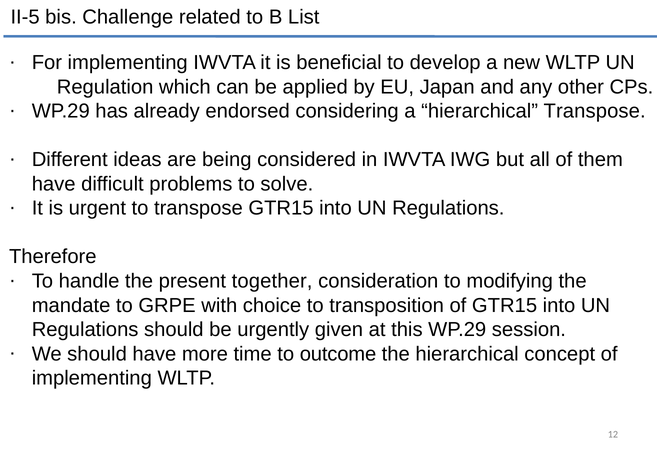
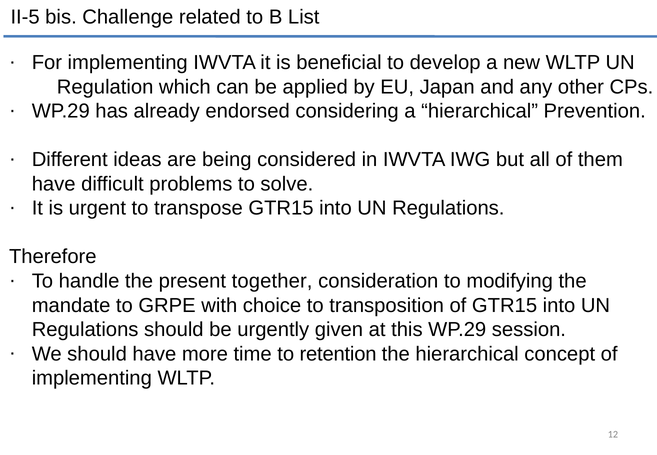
hierarchical Transpose: Transpose -> Prevention (595, 111)
outcome: outcome -> retention (338, 354)
